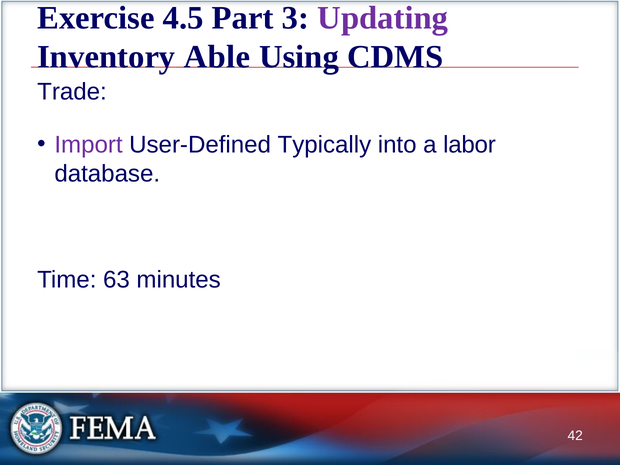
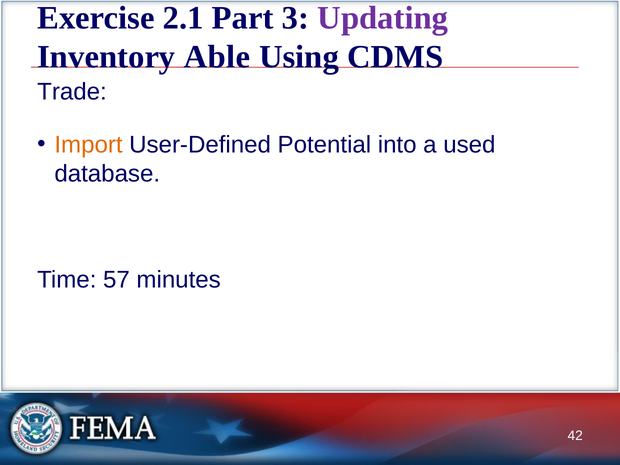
4.5: 4.5 -> 2.1 (183, 18)
Import colour: purple -> orange (89, 145)
Typically: Typically -> Potential (324, 145)
labor: labor -> used (469, 145)
63: 63 -> 57 (116, 280)
